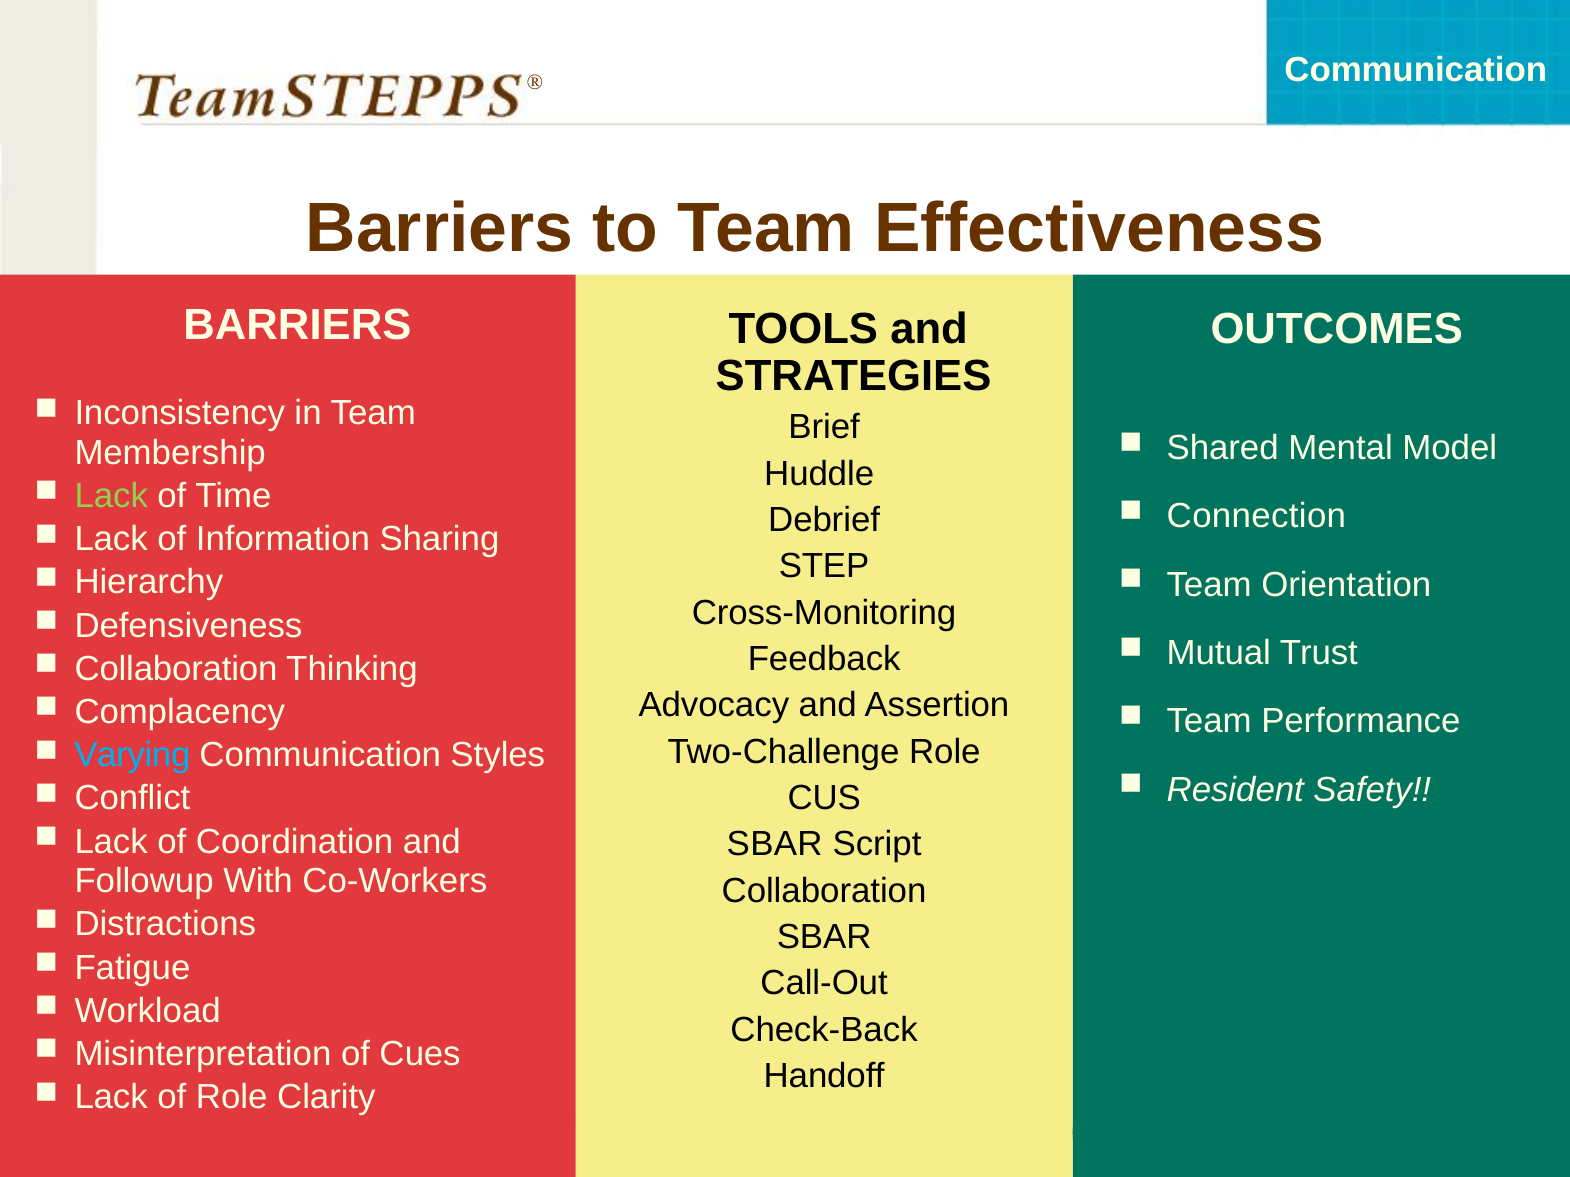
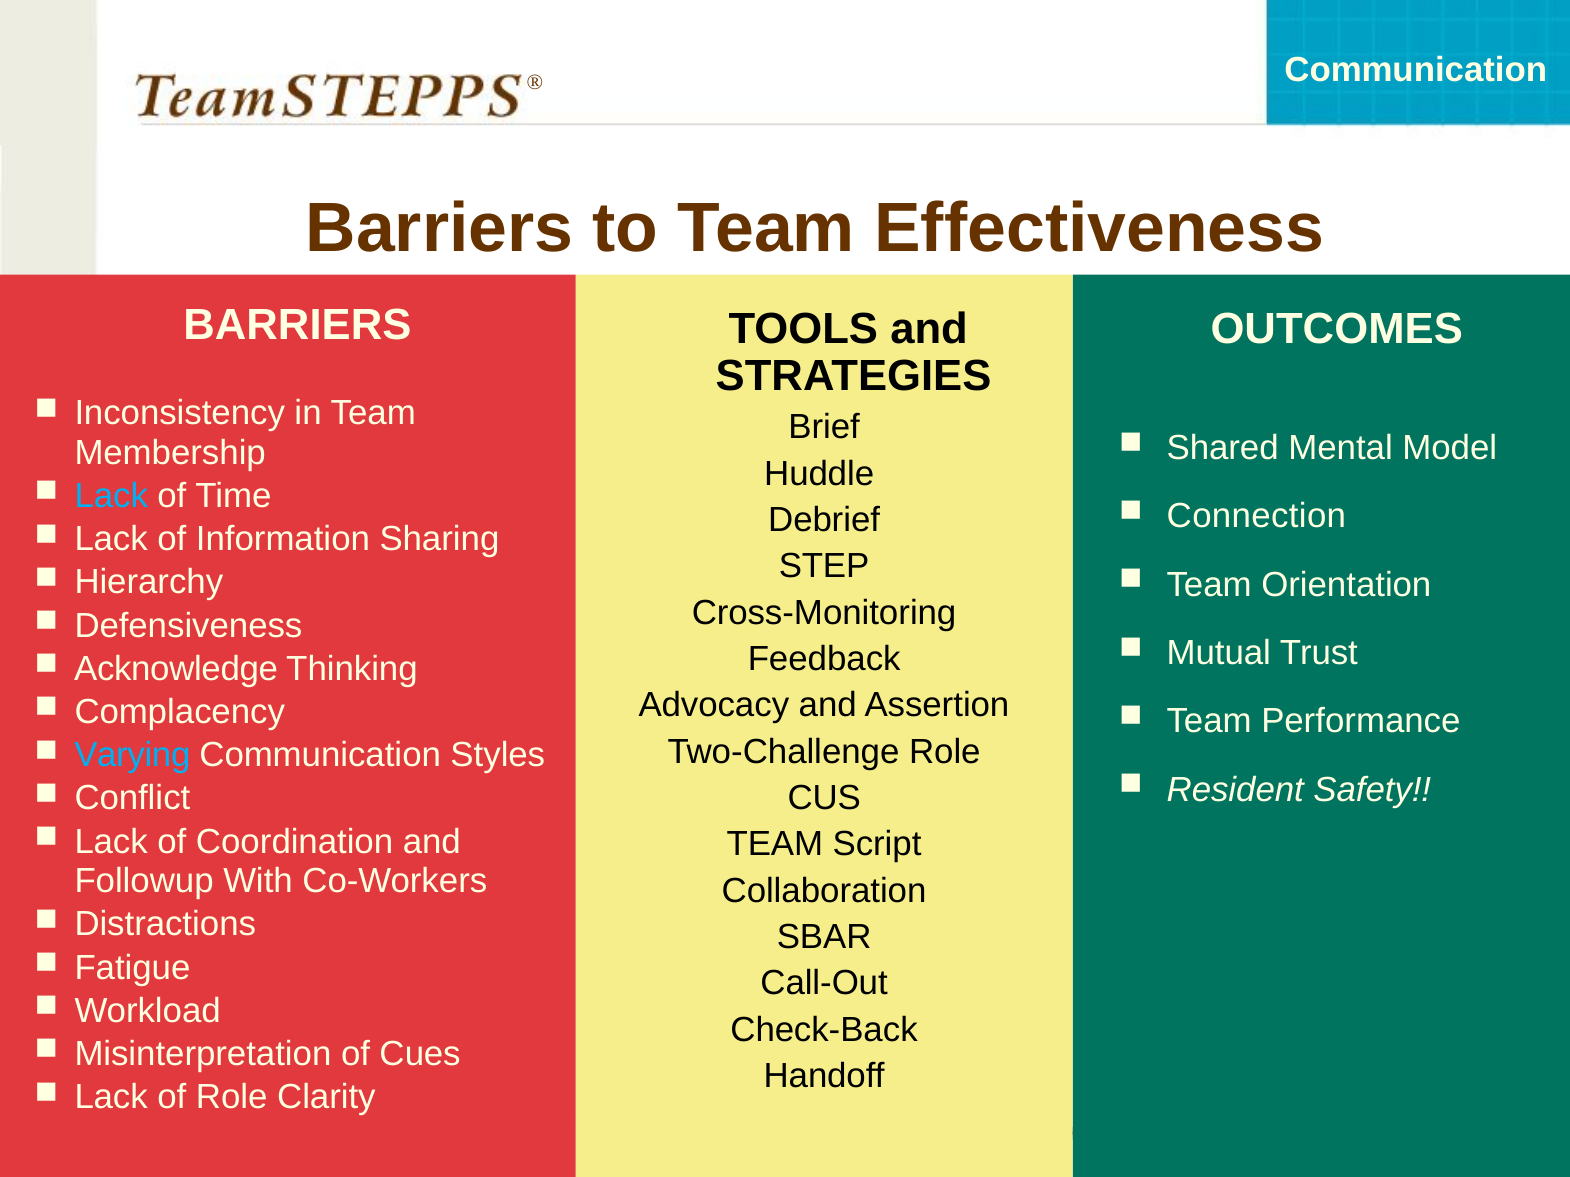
Lack colour: light green -> light blue (111, 496)
Collaboration: Collaboration -> Acknowledge (176, 669)
SBAR: SBAR -> TEAM (775, 845)
